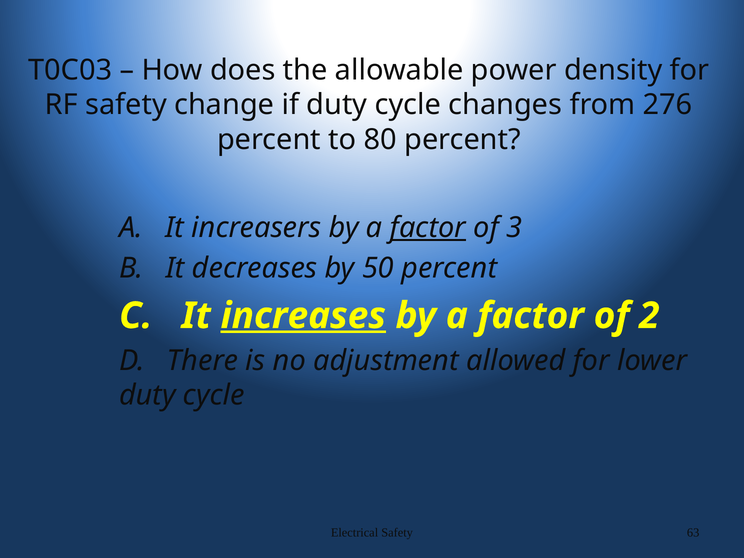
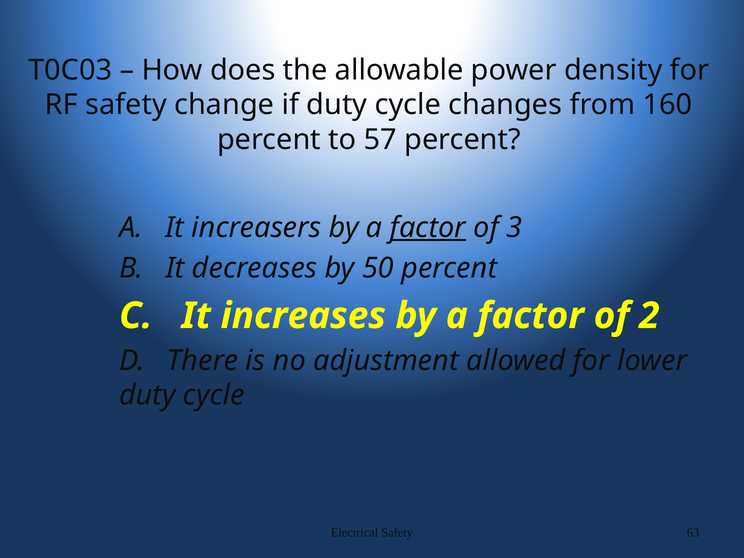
276: 276 -> 160 (668, 105)
80: 80 -> 57 (380, 140)
increases underline: present -> none (303, 316)
